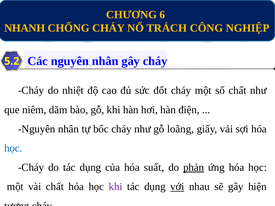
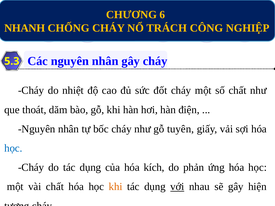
5.2: 5.2 -> 5.3 (12, 61)
niêm: niêm -> thoát (34, 110)
loãng: loãng -> tuyên (180, 129)
suất: suất -> kích (154, 168)
phản underline: present -> none (194, 168)
khi colour: purple -> orange (116, 187)
